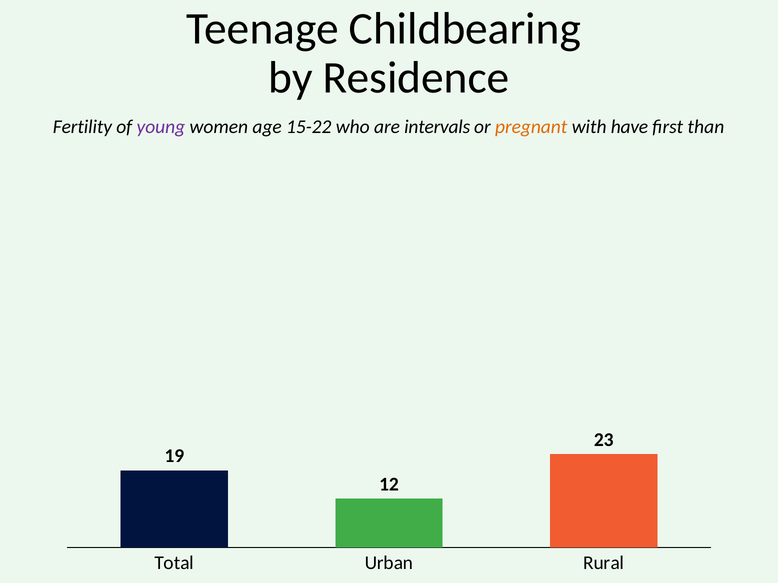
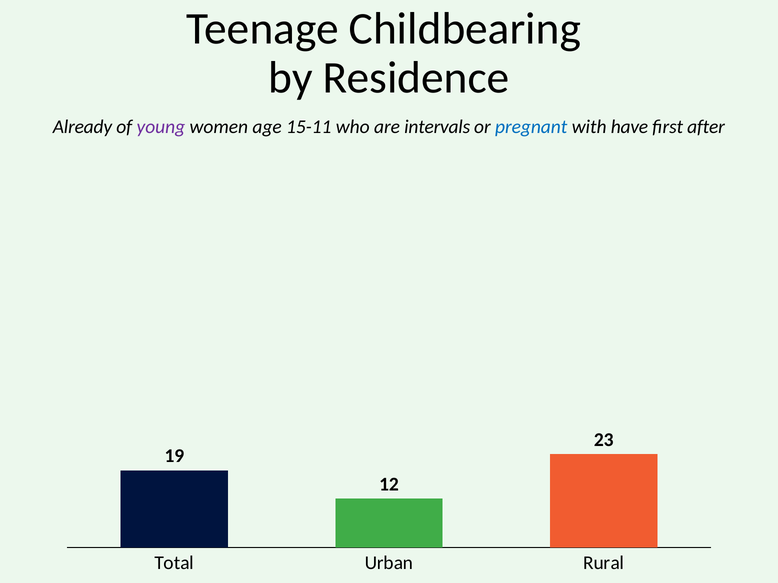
Fertility: Fertility -> Already (82, 127)
15-22: 15-22 -> 15-11 (309, 127)
pregnant colour: orange -> blue (531, 127)
than: than -> after (706, 127)
